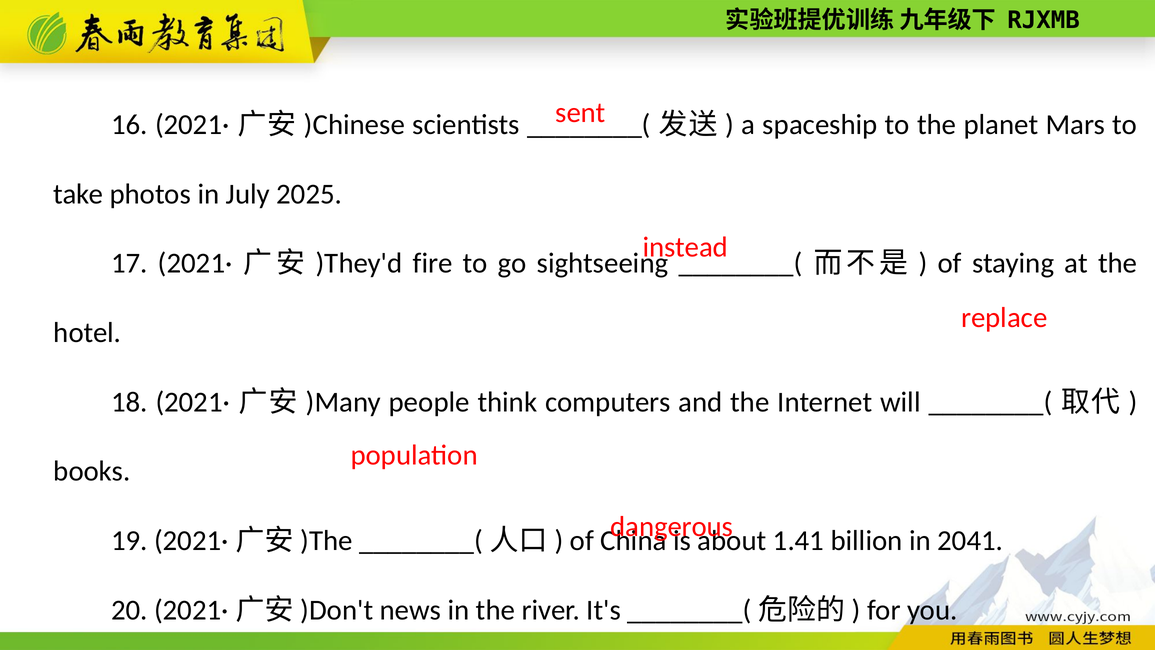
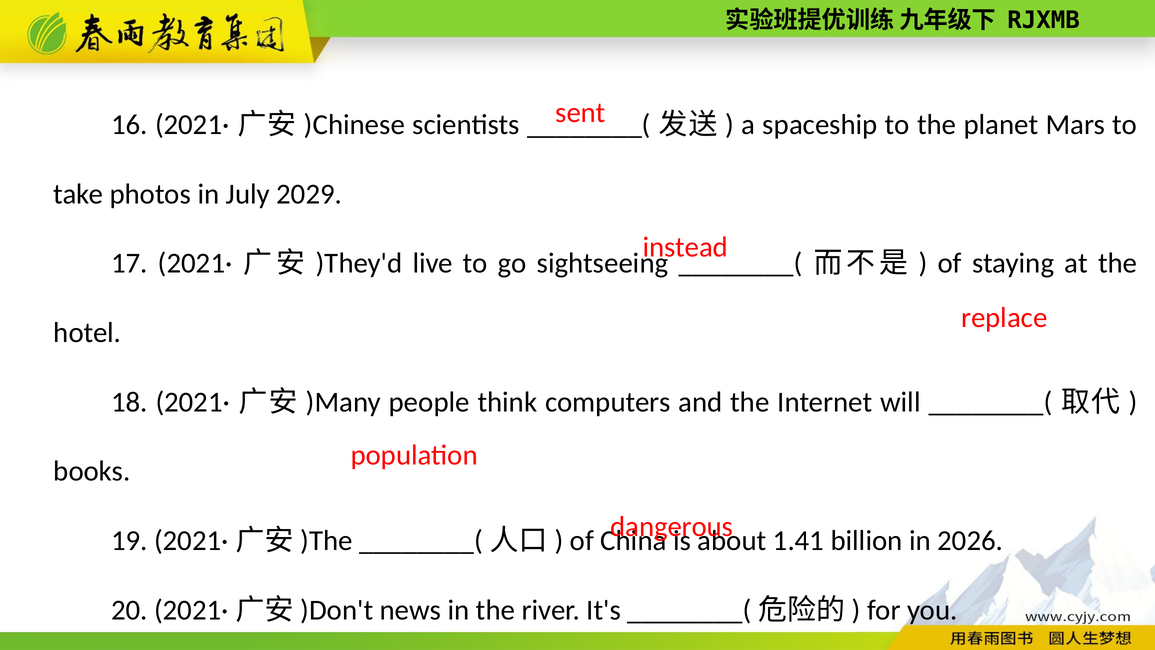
2025: 2025 -> 2029 (309, 194)
fire: fire -> live (433, 263)
2041: 2041 -> 2026 (970, 540)
